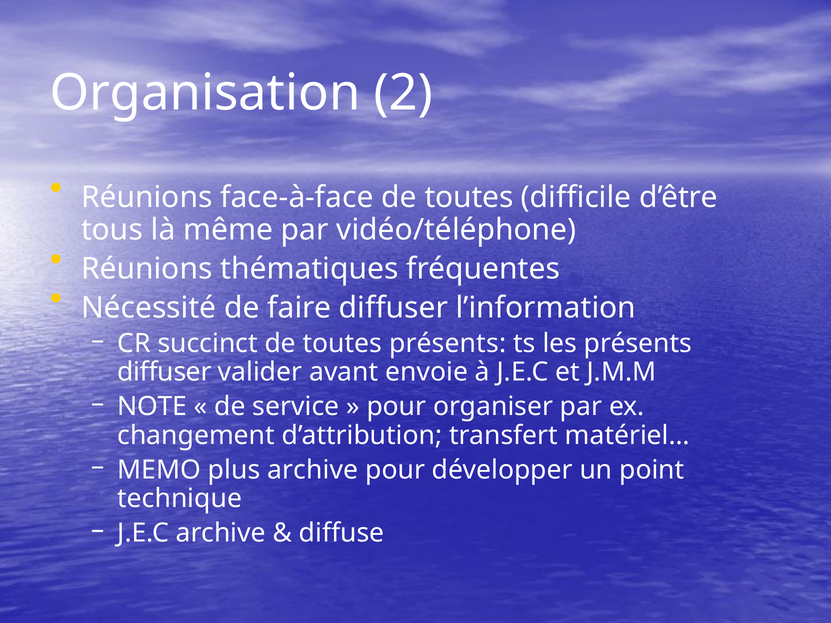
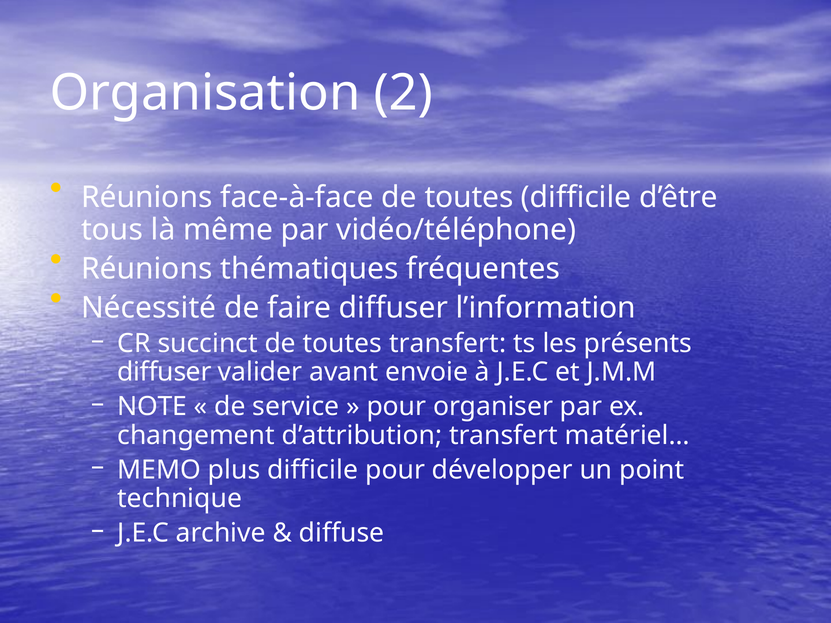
toutes présents: présents -> transfert (448, 344)
plus archive: archive -> difficile (313, 470)
